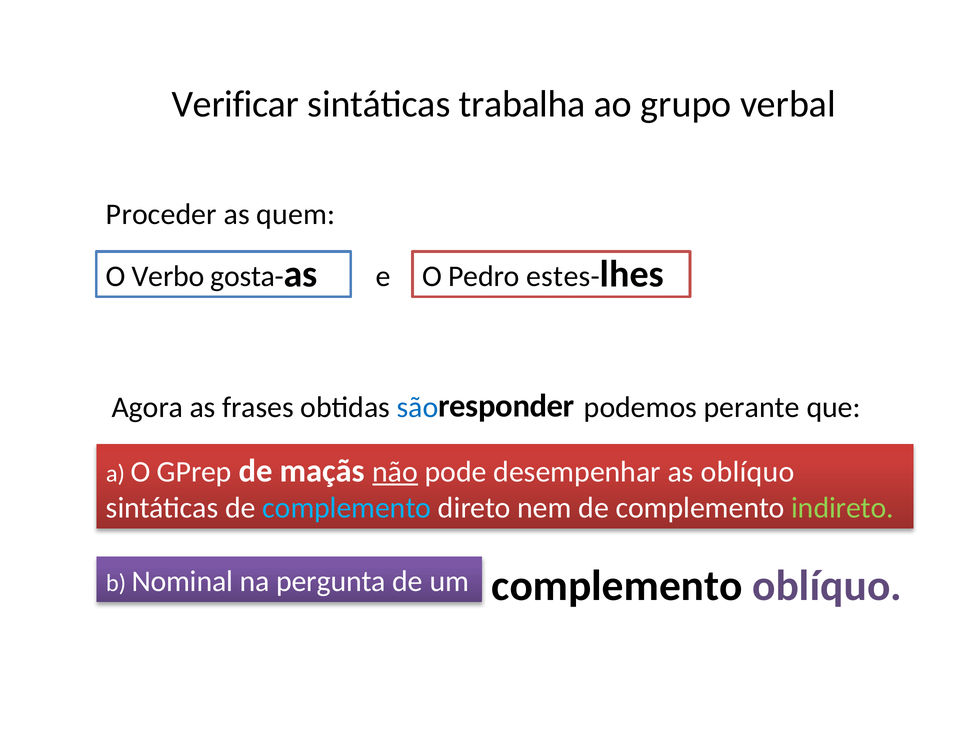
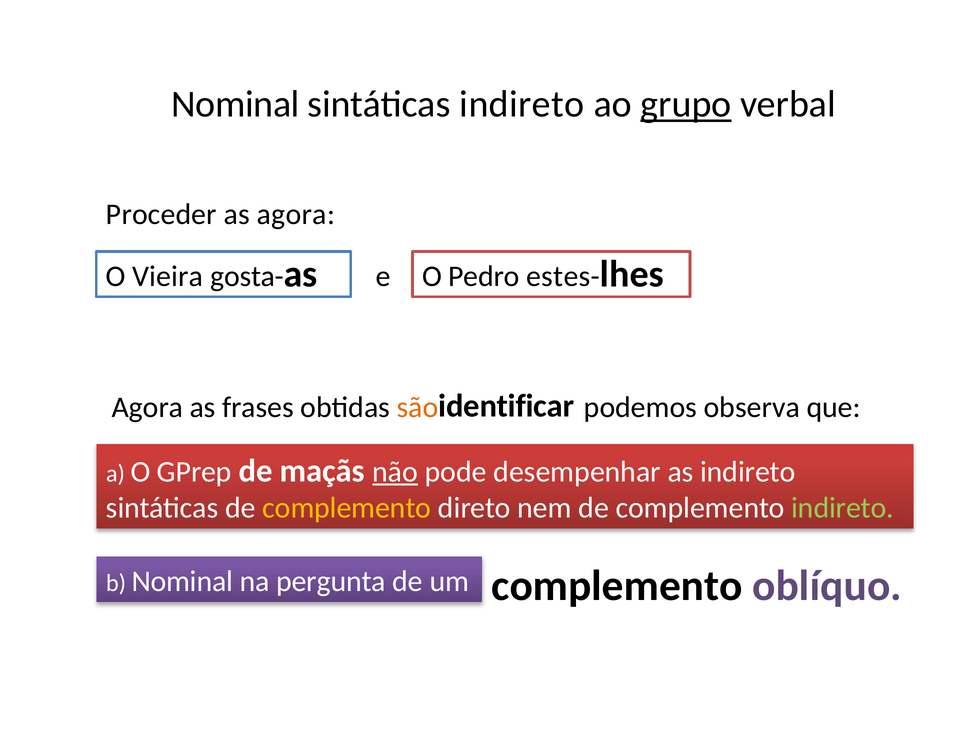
Verificar: Verificar -> Nominal (235, 104)
sintáticas trabalha: trabalha -> indireto (522, 104)
grupo underline: none -> present (686, 104)
as quem: quem -> agora (296, 215)
Verbo: Verbo -> Vieira (168, 276)
responder: responder -> identificar (506, 406)
perante: perante -> observa (752, 407)
são colour: blue -> orange (418, 407)
as oblíquo: oblíquo -> indireto (748, 472)
complemento colour: light blue -> yellow (347, 508)
